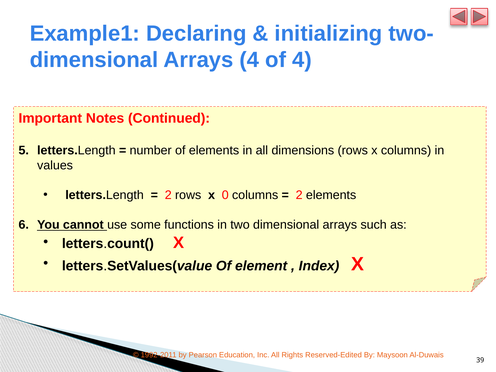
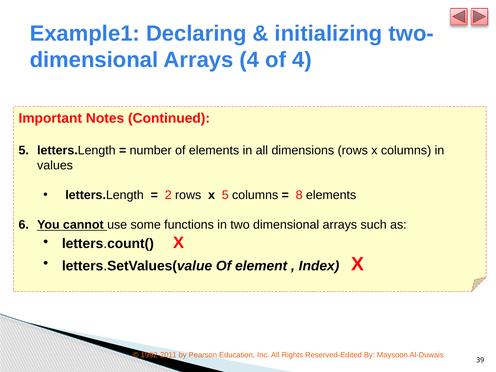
x 0: 0 -> 5 (225, 195)
2: 2 -> 8 (299, 195)
